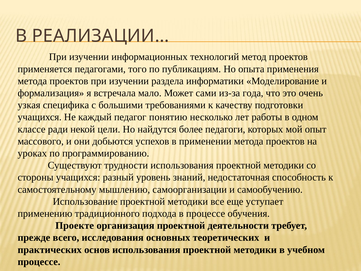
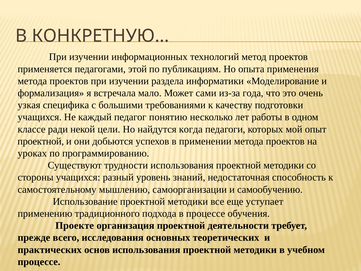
РЕАЛИЗАЦИИ…: РЕАЛИЗАЦИИ… -> КОНКРЕТНУЮ… (101, 36)
того: того -> этой (137, 69)
более: более -> когда (191, 129)
массового: массового -> проектной (41, 141)
